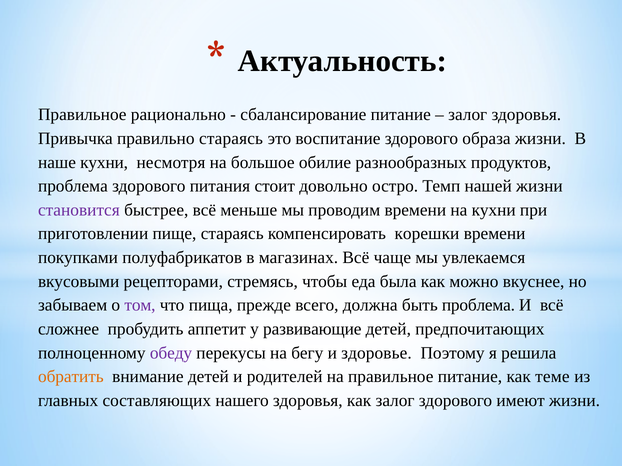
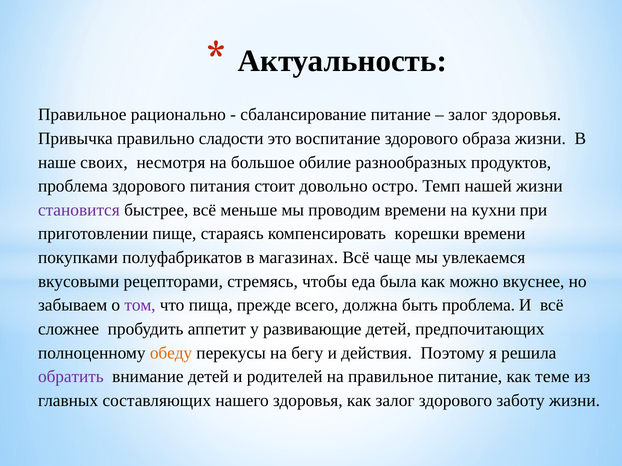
правильно стараясь: стараясь -> сладости (231, 139)
наше кухни: кухни -> своих (104, 162)
обеду colour: purple -> orange (171, 353)
здоровье: здоровье -> действия (377, 353)
обратить colour: orange -> purple (71, 377)
имеют: имеют -> заботу (521, 401)
